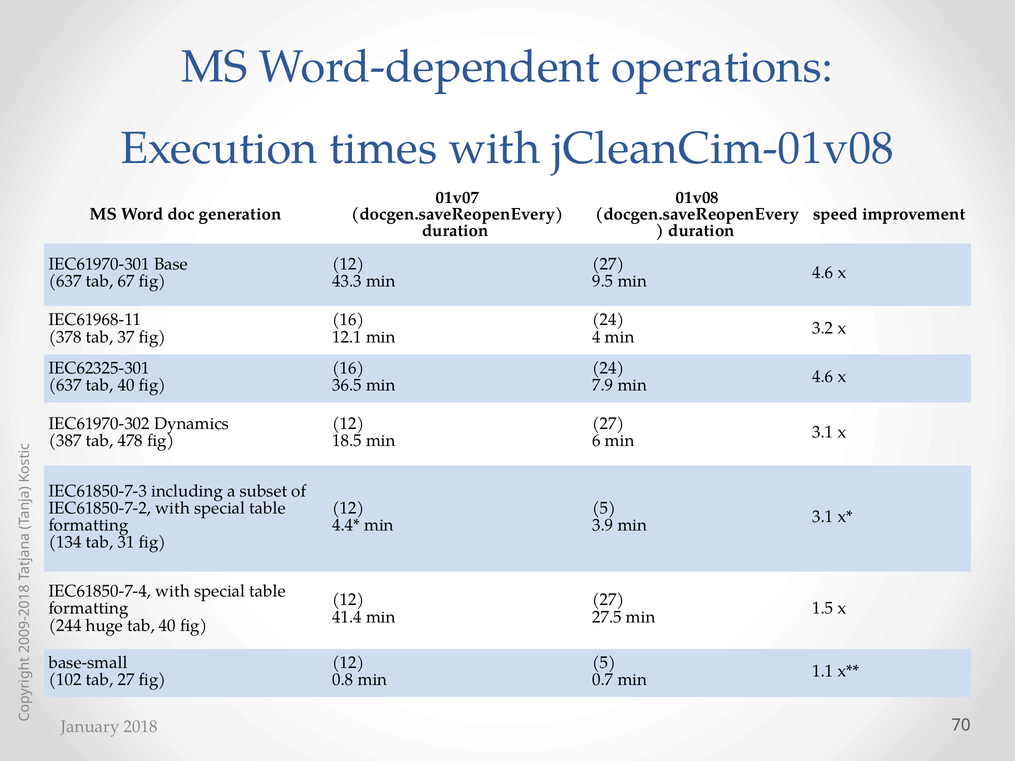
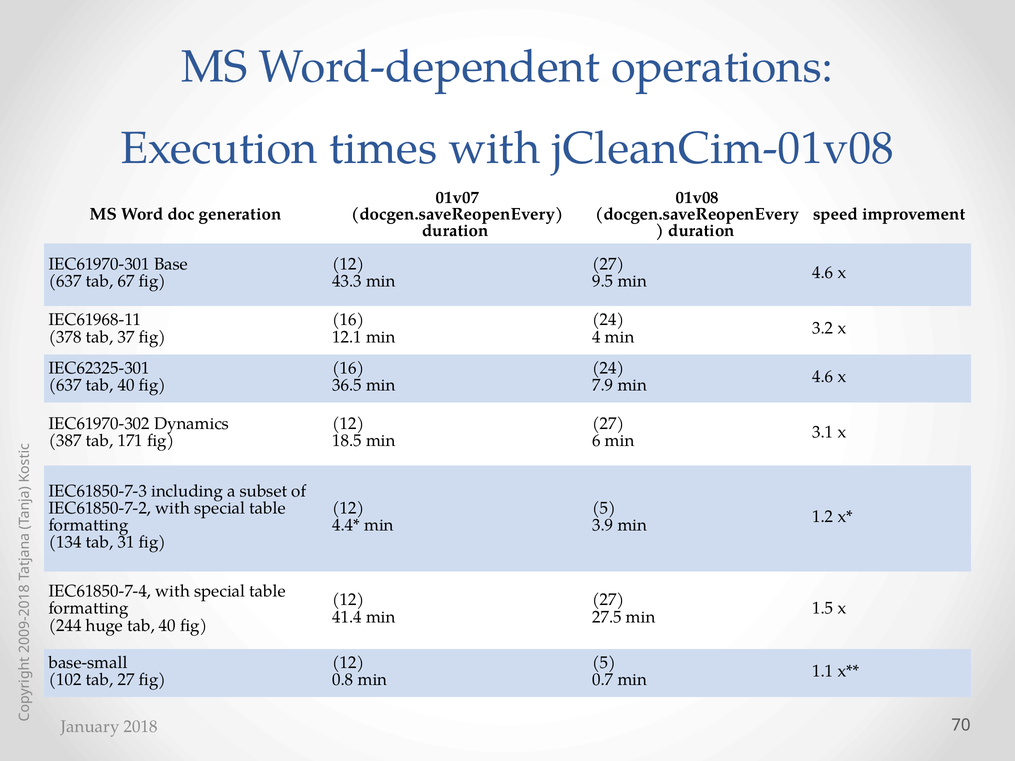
478: 478 -> 171 (130, 441)
3.1: 3.1 -> 1.2 (823, 517)
